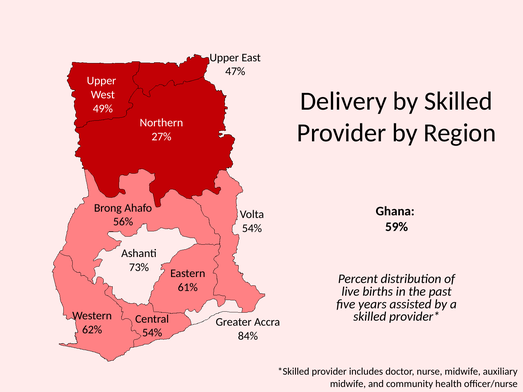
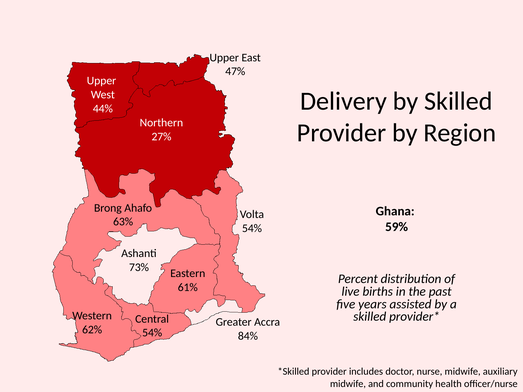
49%: 49% -> 44% (103, 109)
56%: 56% -> 63% (123, 222)
